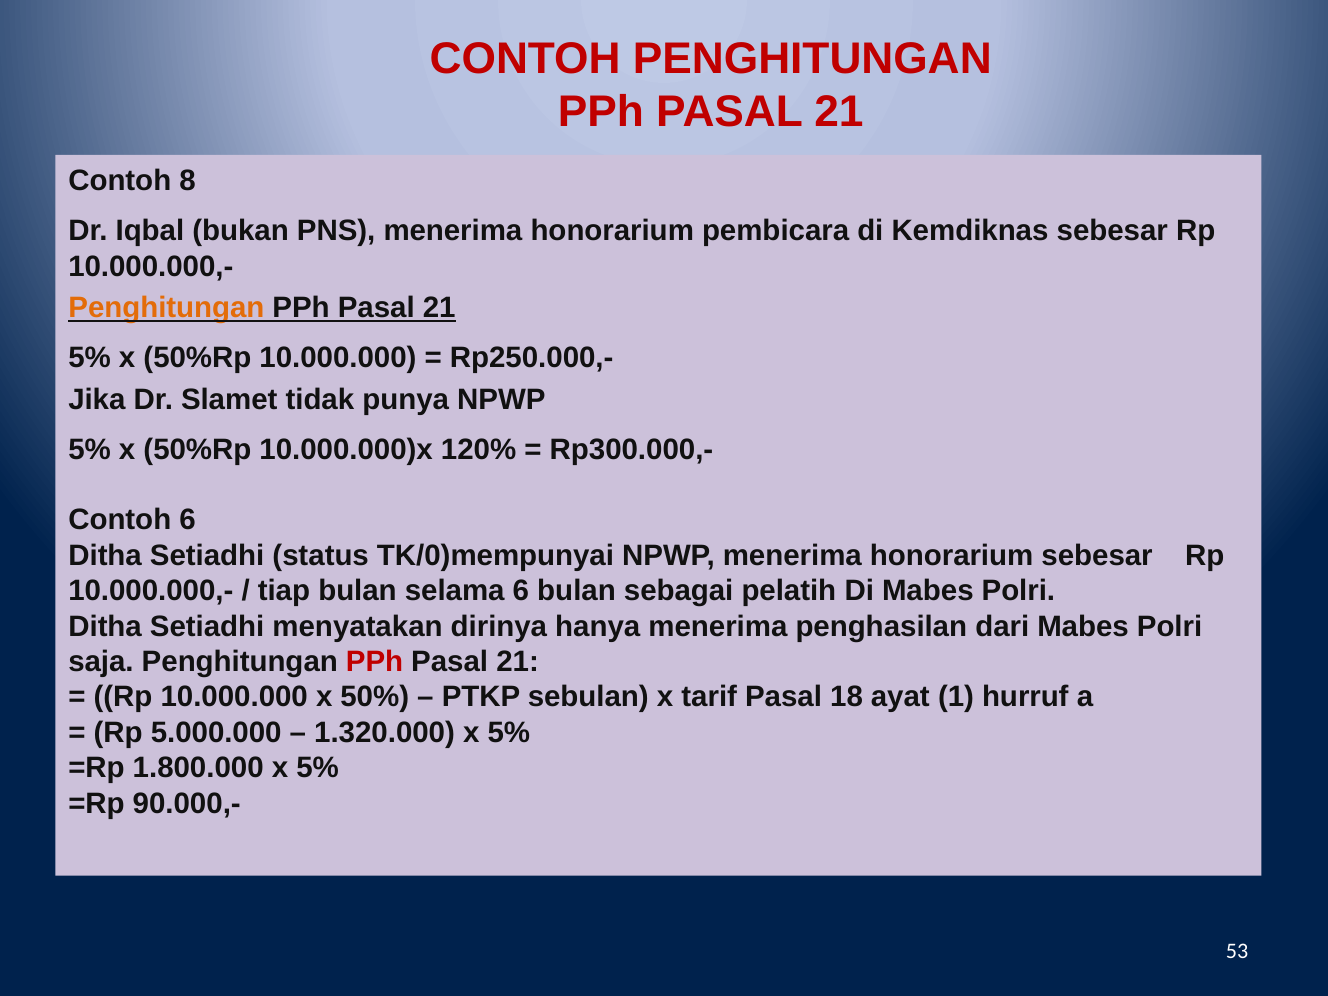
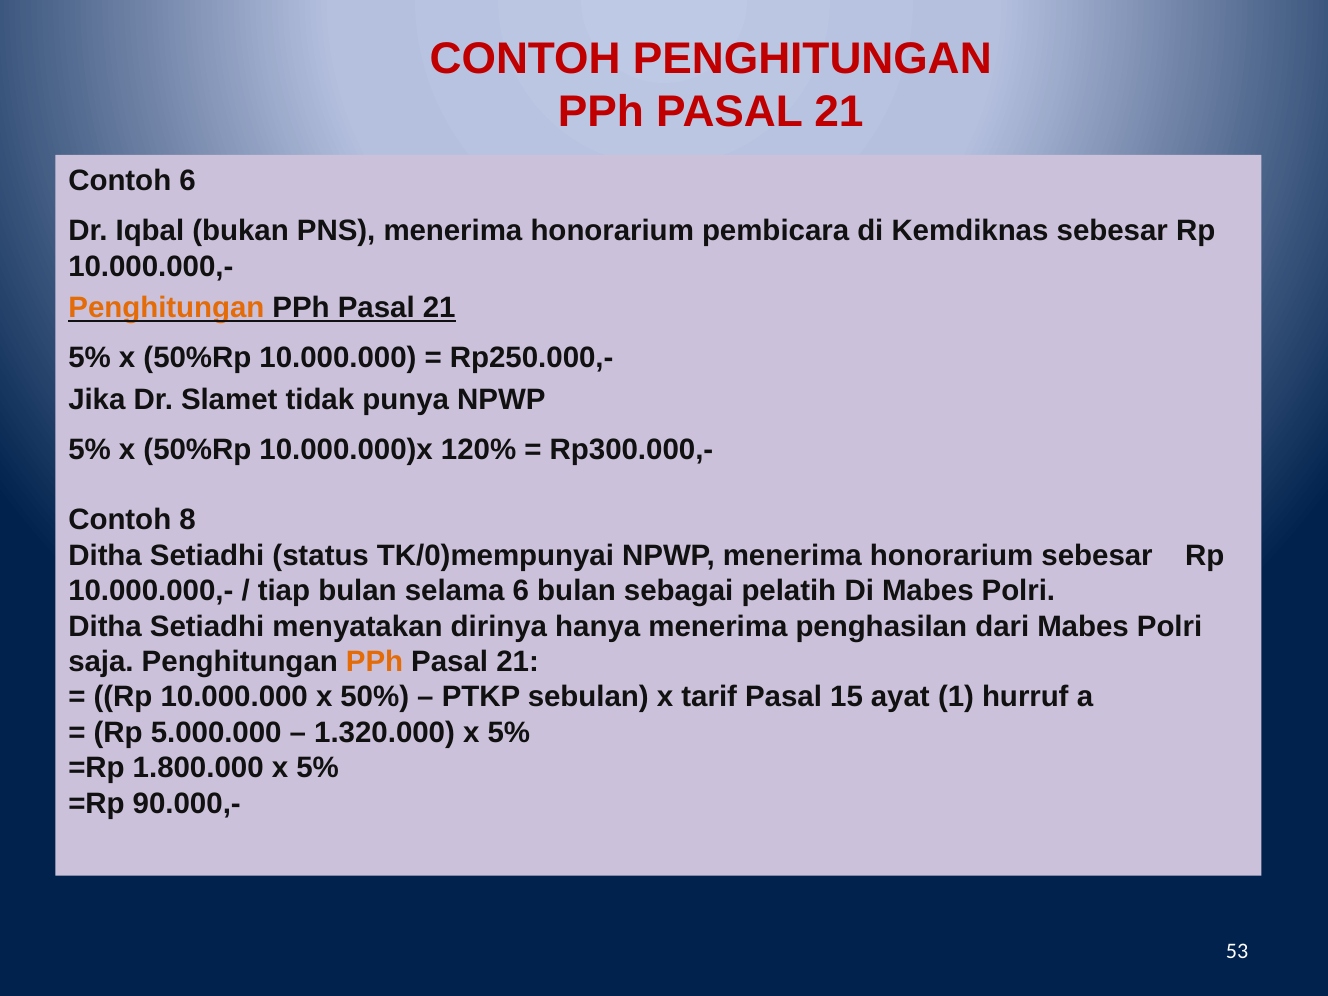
Contoh 8: 8 -> 6 (188, 181)
Contoh 6: 6 -> 8 (188, 520)
PPh colour: red -> orange (375, 662)
18: 18 -> 15 (847, 697)
